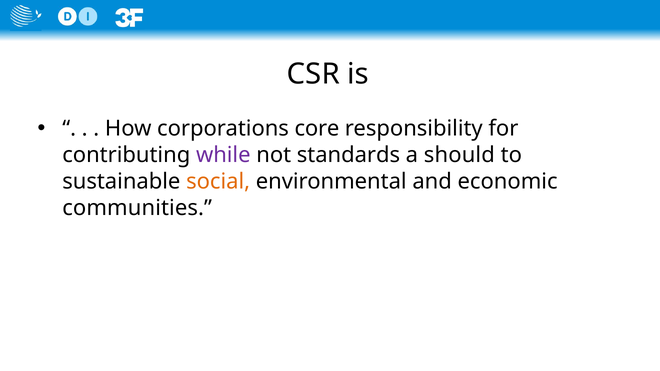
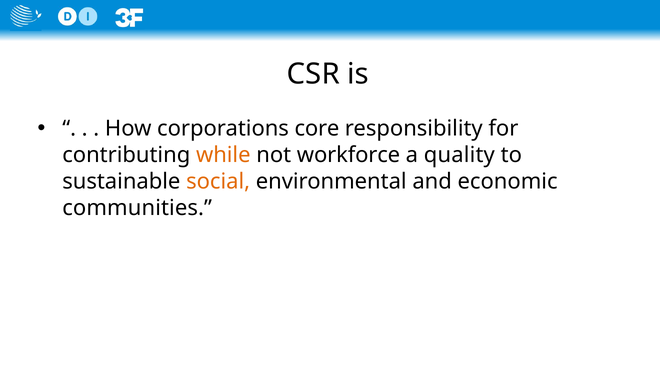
while colour: purple -> orange (223, 155)
standards: standards -> workforce (349, 155)
should: should -> quality (459, 155)
